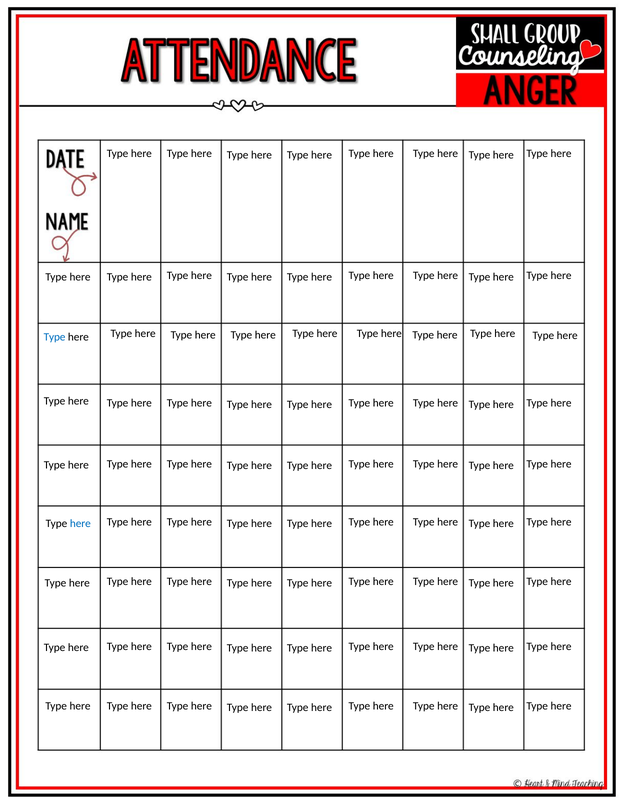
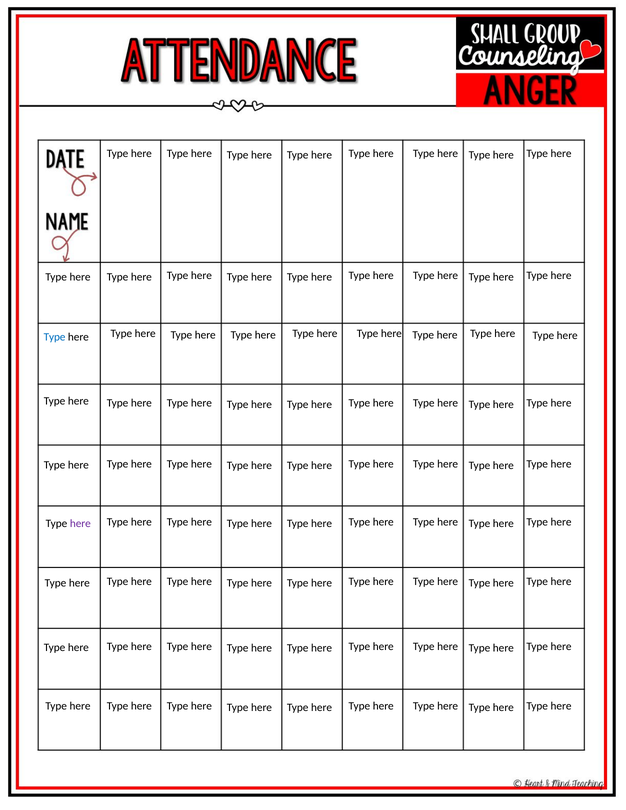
here colour: blue -> purple (80, 524)
